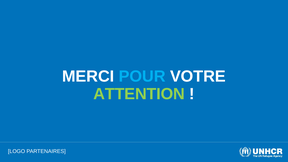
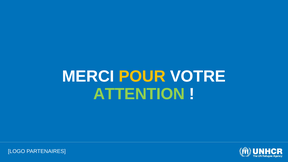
POUR colour: light blue -> yellow (142, 76)
